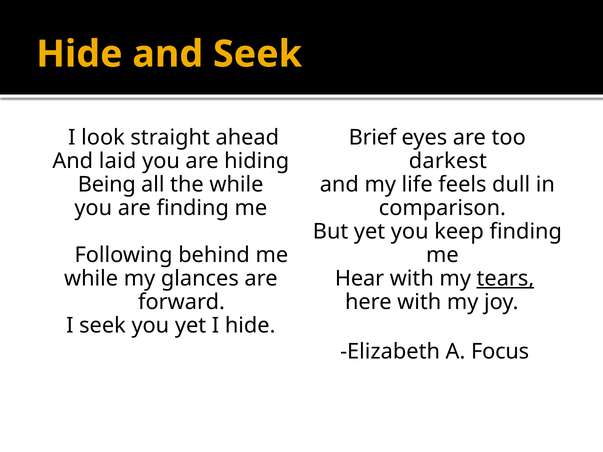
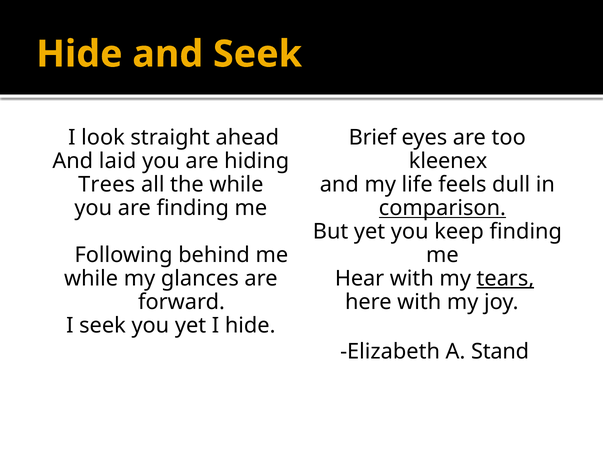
darkest: darkest -> kleenex (448, 161)
Being: Being -> Trees (107, 185)
comparison underline: none -> present (442, 208)
Focus: Focus -> Stand (500, 352)
